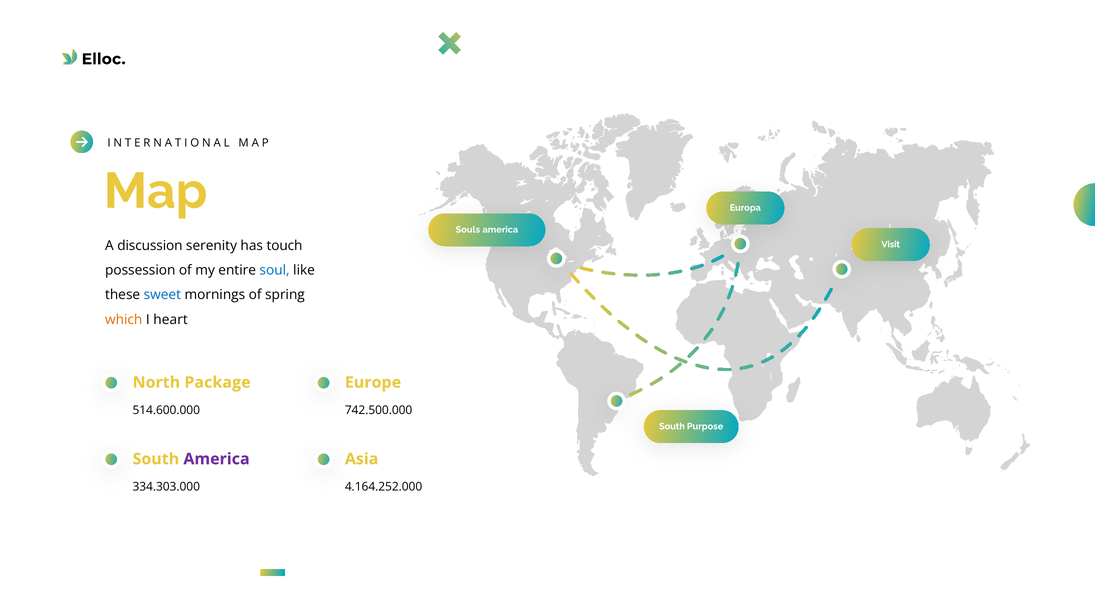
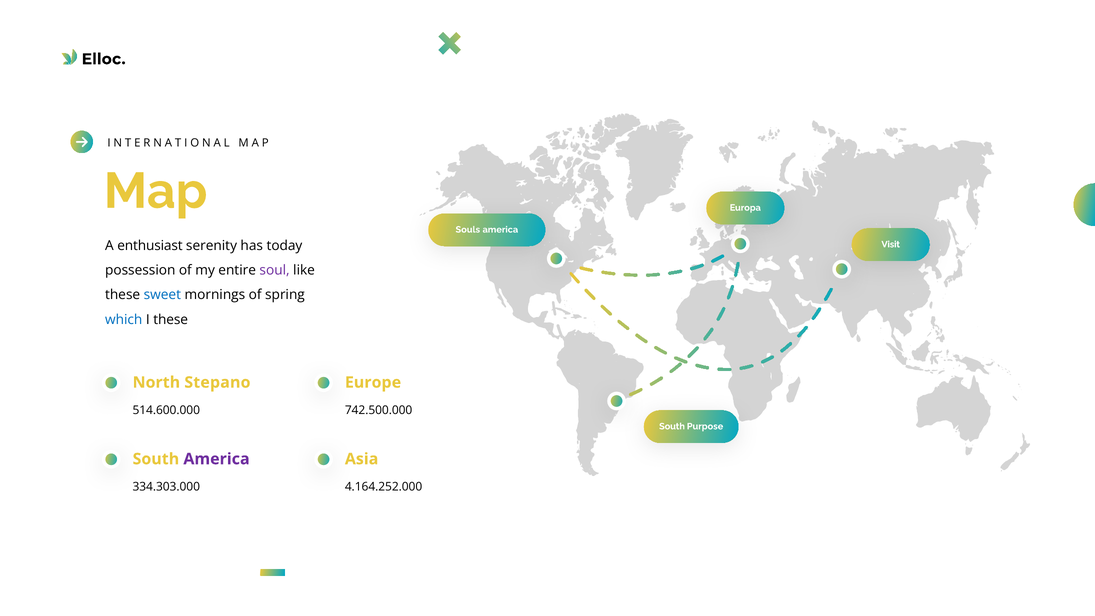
discussion: discussion -> enthusiast (150, 246)
touch: touch -> today (284, 246)
soul colour: blue -> purple (275, 270)
which colour: orange -> blue (124, 319)
I heart: heart -> these (171, 319)
Package: Package -> Stepano (217, 382)
